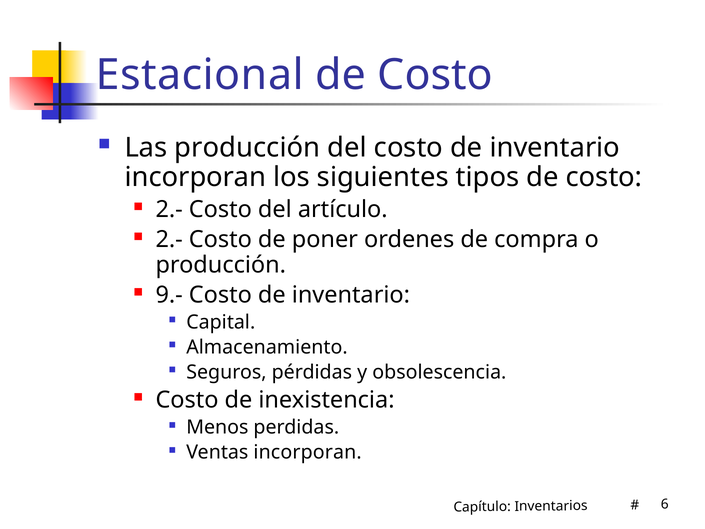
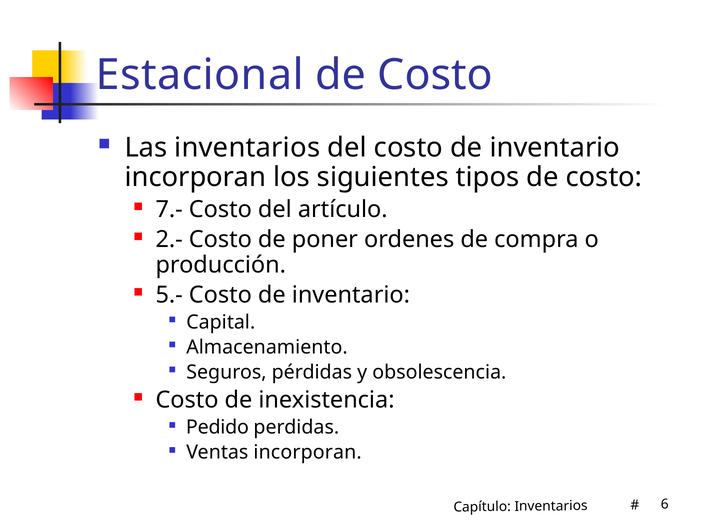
Las producción: producción -> inventarios (247, 147)
2.-: 2.- -> 7.- (169, 209)
9.-: 9.- -> 5.- (169, 295)
Menos: Menos -> Pedido (217, 427)
